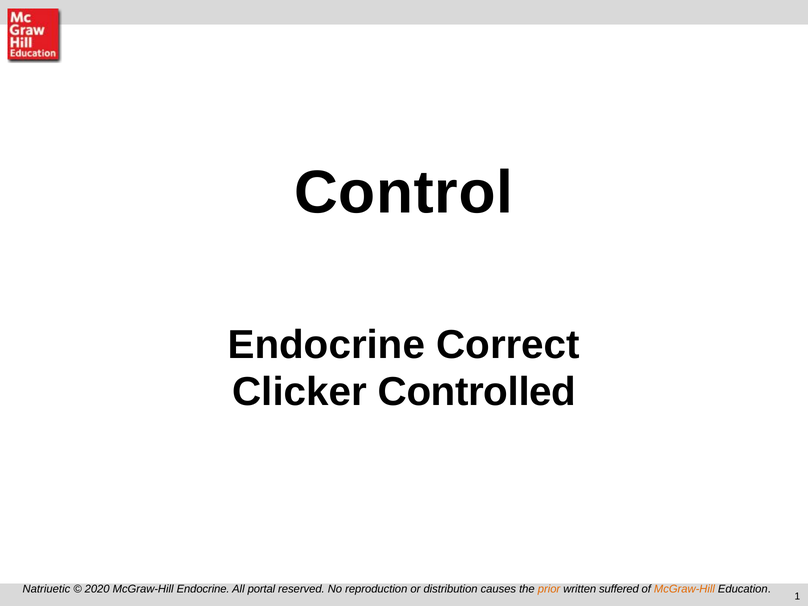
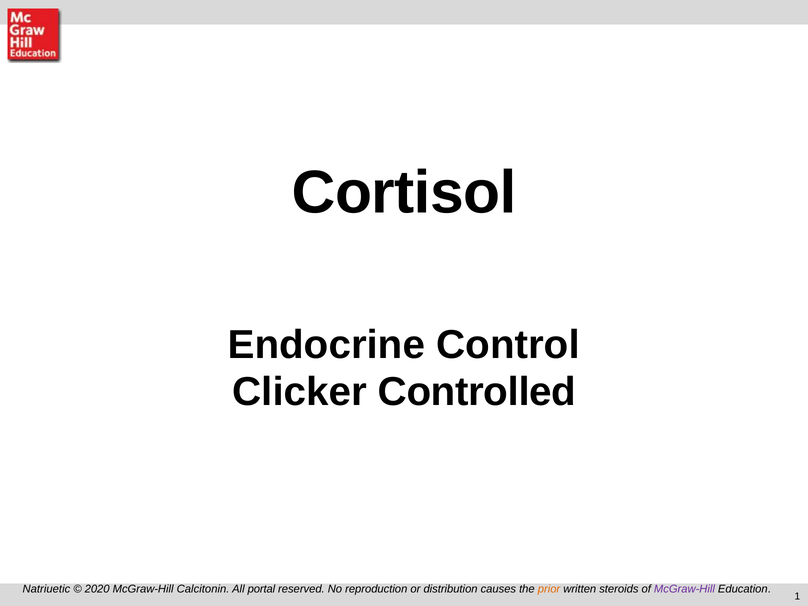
Control: Control -> Cortisol (404, 193)
Correct: Correct -> Control (508, 345)
McGraw-Hill Endocrine: Endocrine -> Calcitonin (203, 589)
suffered: suffered -> steroids (619, 589)
McGraw-Hill colour: orange -> purple (684, 589)
